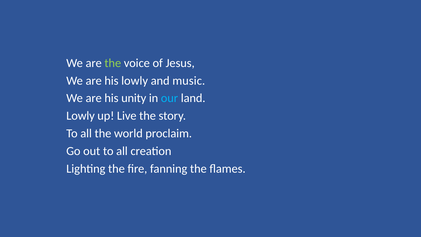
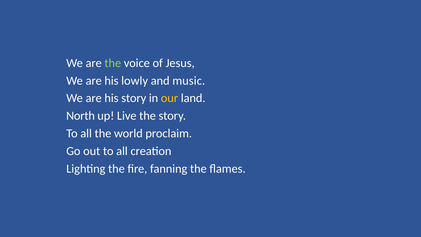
his unity: unity -> story (134, 98)
our colour: light blue -> yellow (170, 98)
Lowly: Lowly -> North (81, 116)
